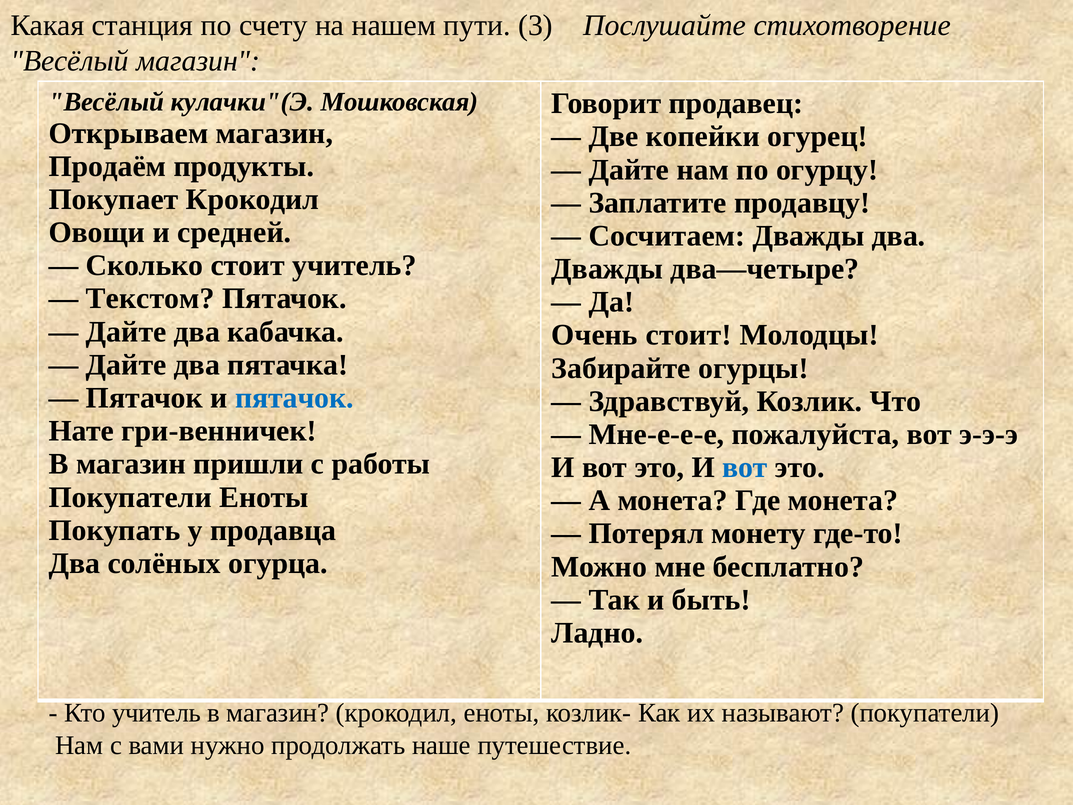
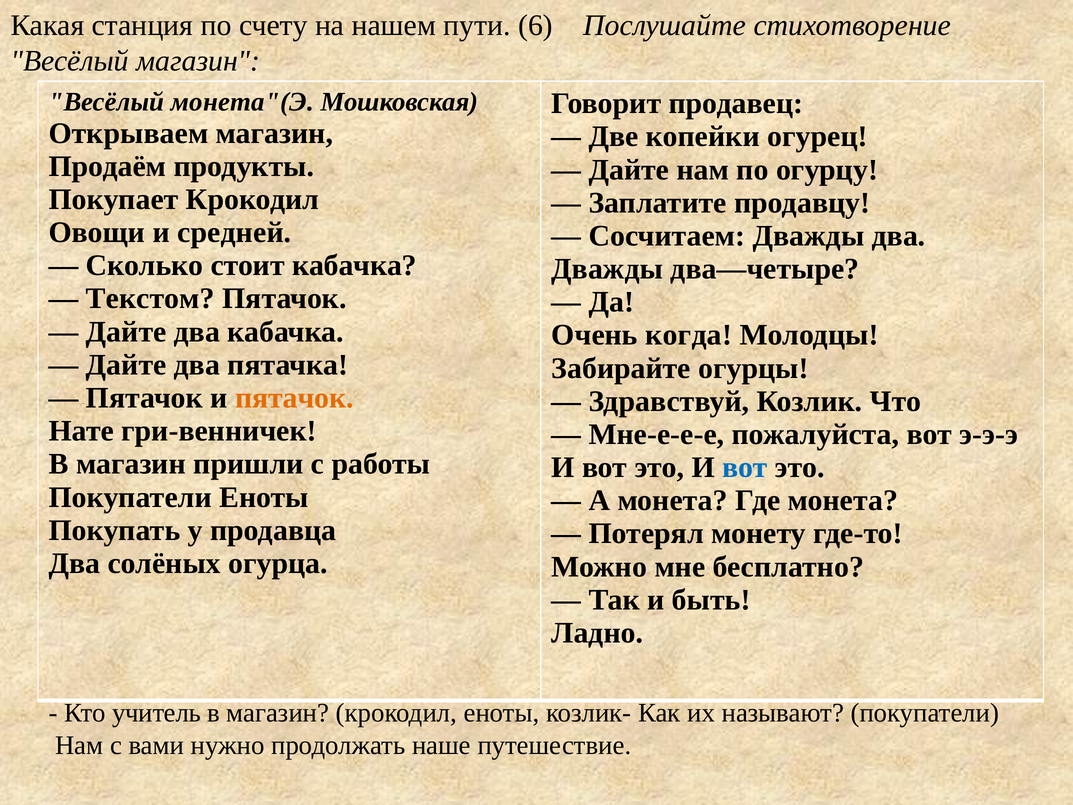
3: 3 -> 6 (536, 25)
кулачки"(Э: кулачки"(Э -> монета"(Э (242, 102)
стоит учитель: учитель -> кабачка (354, 265)
Очень стоит: стоит -> когда (689, 335)
пятачок colour: blue -> orange (294, 398)
